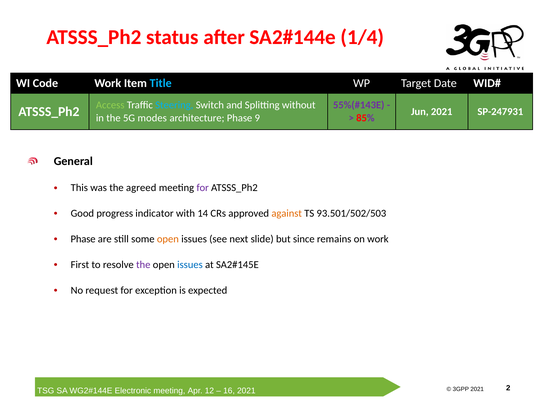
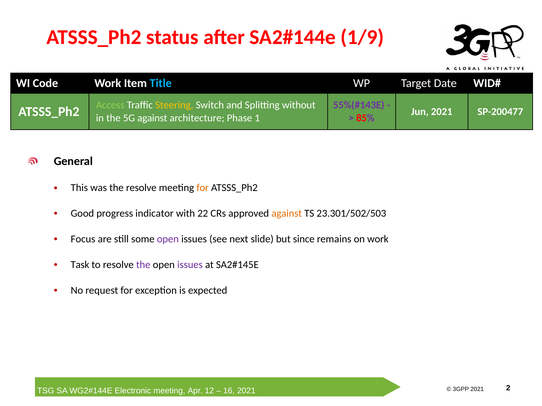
1/4: 1/4 -> 1/9 (362, 37)
Steering colour: light blue -> yellow (174, 105)
SP-247931: SP-247931 -> SP-200477 (500, 112)
5G modes: modes -> against (152, 118)
9: 9 -> 1 (257, 118)
the agreed: agreed -> resolve (141, 188)
for colour: purple -> orange (203, 188)
14: 14 -> 22 (203, 214)
93.501/502/503: 93.501/502/503 -> 23.301/502/503 (351, 214)
Phase: Phase -> Focus (83, 239)
open colour: orange -> purple (168, 239)
First: First -> Task (80, 265)
issues colour: blue -> purple (190, 265)
